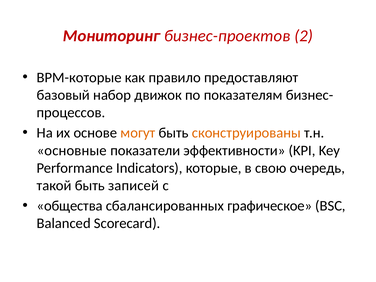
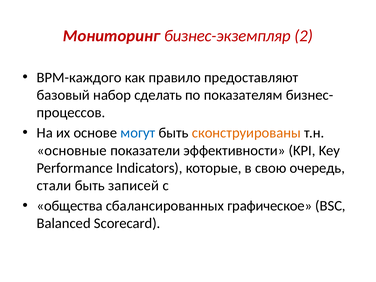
бизнес-проектов: бизнес-проектов -> бизнес-экземпляр (227, 36)
BPM-которые: BPM-которые -> BPM-каждого (79, 77)
движок: движок -> сделать (158, 95)
могут colour: orange -> blue (138, 133)
такой: такой -> стали (54, 185)
